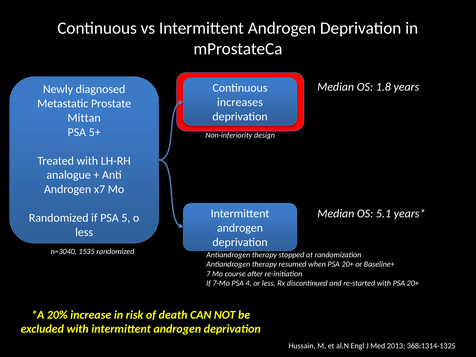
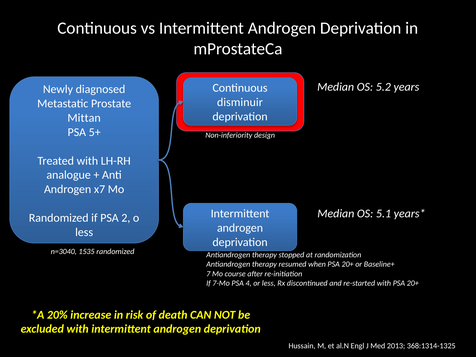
1.8: 1.8 -> 5.2 (383, 87)
increases: increases -> disminuir (240, 102)
5: 5 -> 2 (126, 218)
